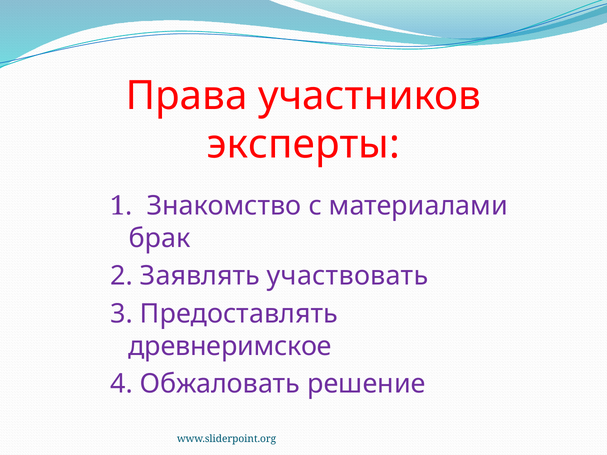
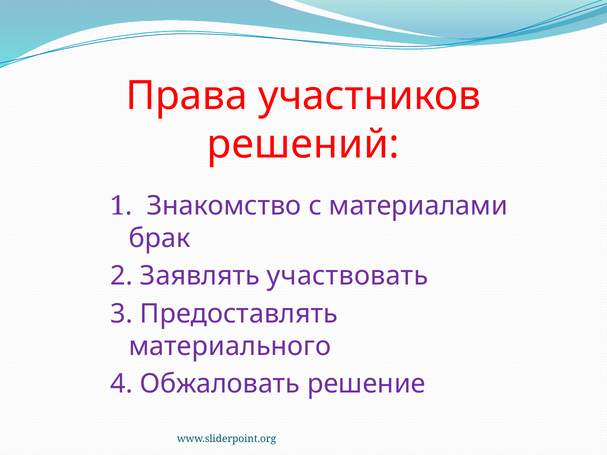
эксперты: эксперты -> решений (303, 144)
древнеримское: древнеримское -> материального (230, 346)
